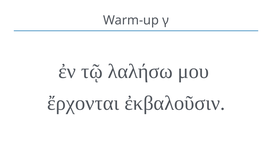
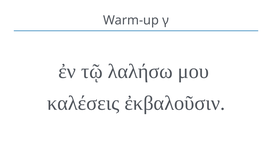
ἔρχονται: ἔρχονται -> καλέσεις (83, 103)
